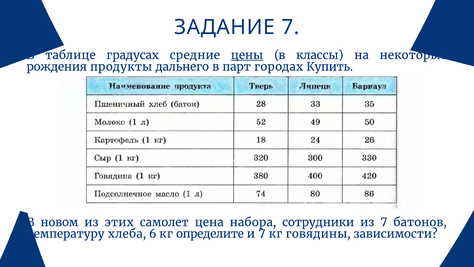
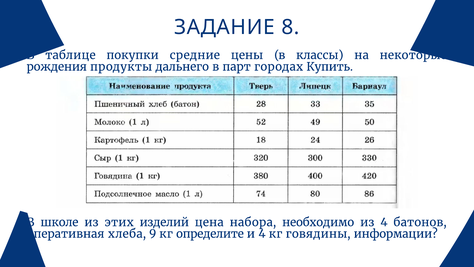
ЗАДАНИЕ 7: 7 -> 8 (291, 27)
градусах: градусах -> покупки (133, 55)
цены underline: present -> none (247, 55)
новом: новом -> школе (59, 222)
самолет: самолет -> изделий (164, 222)
сотрудники: сотрудники -> необходимо (318, 222)
из 7: 7 -> 4 (384, 222)
температуру: температуру -> оперативная (66, 234)
6: 6 -> 9 (153, 234)
и 7: 7 -> 4 (262, 234)
зависимости: зависимости -> информации (396, 234)
